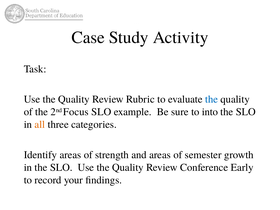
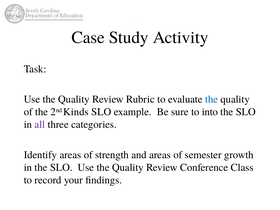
Focus: Focus -> Kinds (76, 112)
all colour: orange -> purple (40, 125)
Early: Early -> Class (242, 167)
